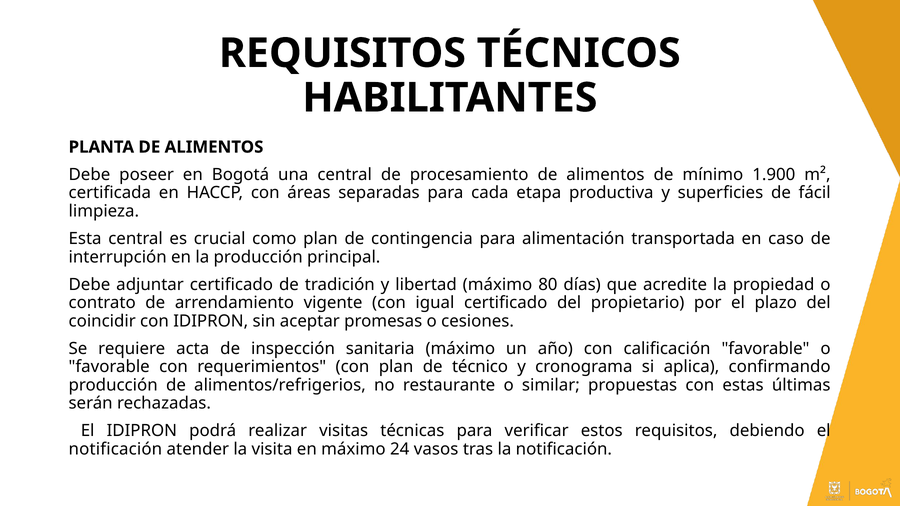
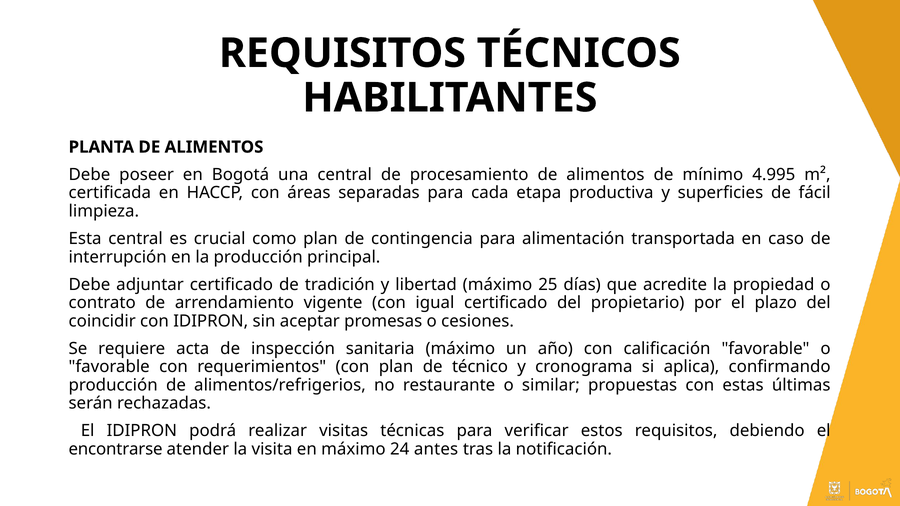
1.900: 1.900 -> 4.995 (774, 175)
80: 80 -> 25 (548, 285)
notificación: notificación -> encontrarse (116, 449)
vasos: vasos -> antes (436, 449)
